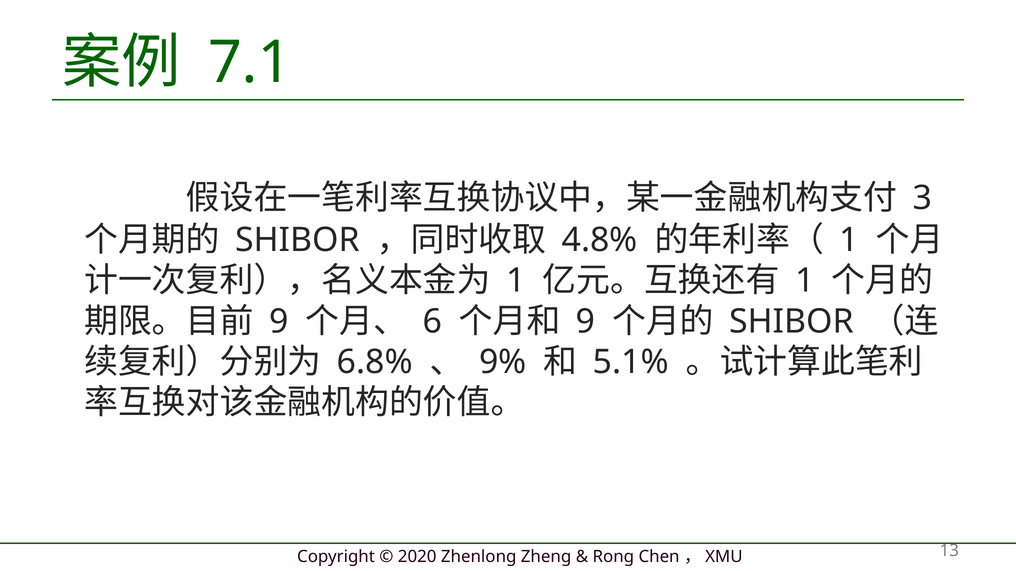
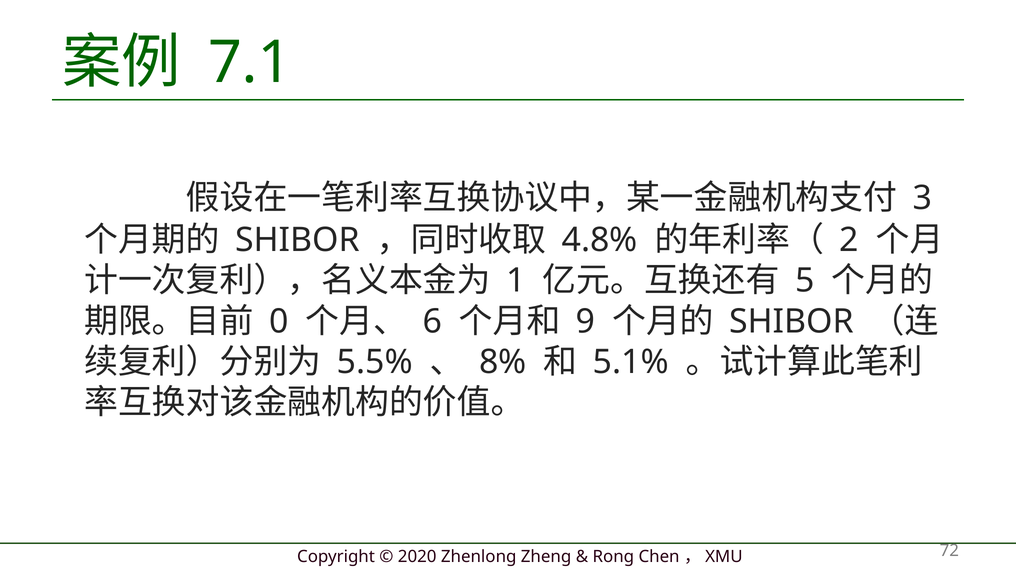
1: 1 -> 2 (849, 240)
1: 1 -> 5 (805, 281)
9: 9 -> 0 (279, 322)
6.8%: 6.8% -> 5.5% (375, 362)
9%: 9% -> 8% (503, 362)
13: 13 -> 72 (949, 551)
